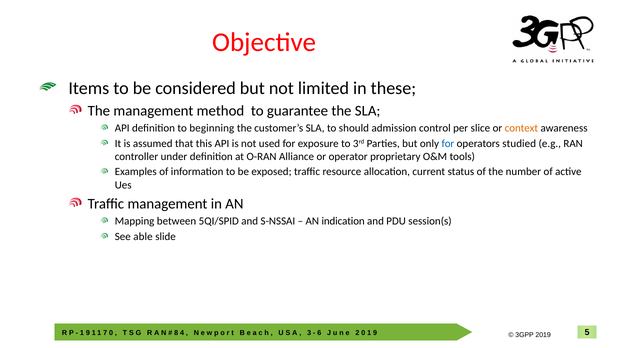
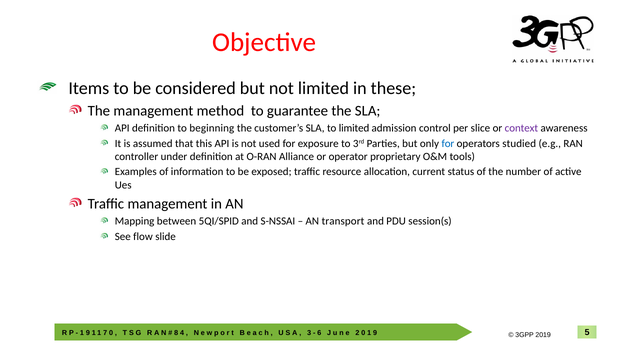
to should: should -> limited (354, 128)
context colour: orange -> purple (521, 128)
indication: indication -> transport (343, 221)
able: able -> flow (143, 237)
